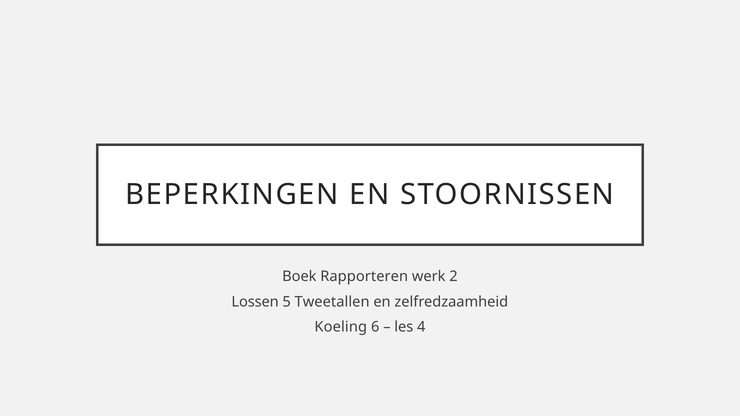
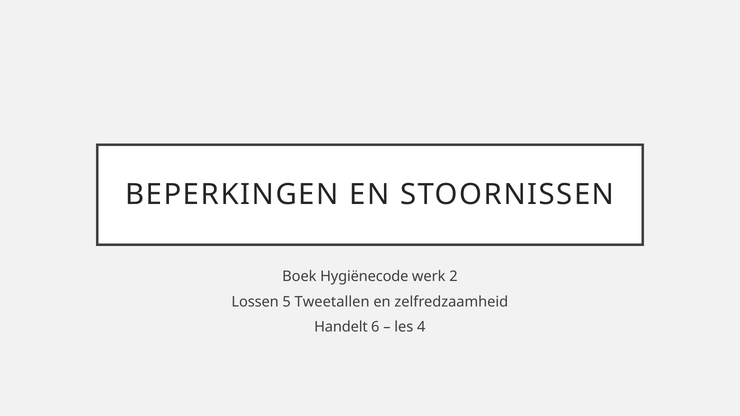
Rapporteren: Rapporteren -> Hygiënecode (364, 277)
Koeling: Koeling -> Handelt (341, 327)
